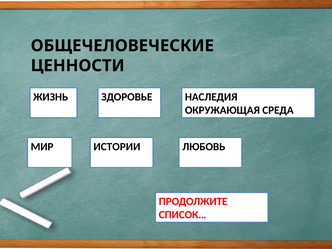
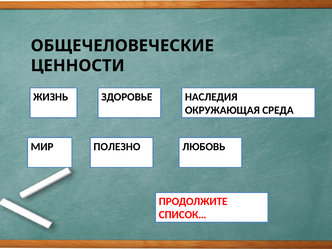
ИСТОРИИ: ИСТОРИИ -> ПОЛЕЗНО (117, 147)
